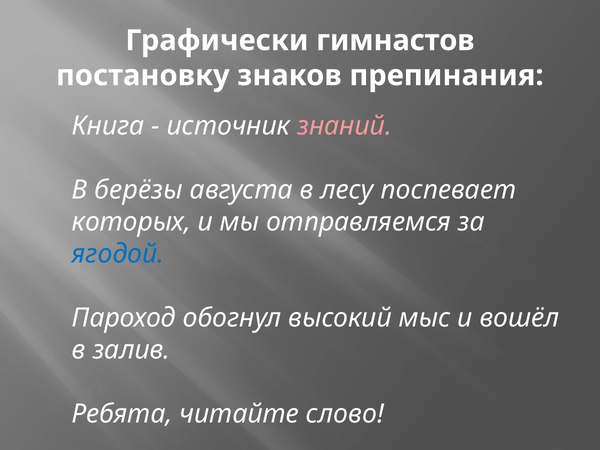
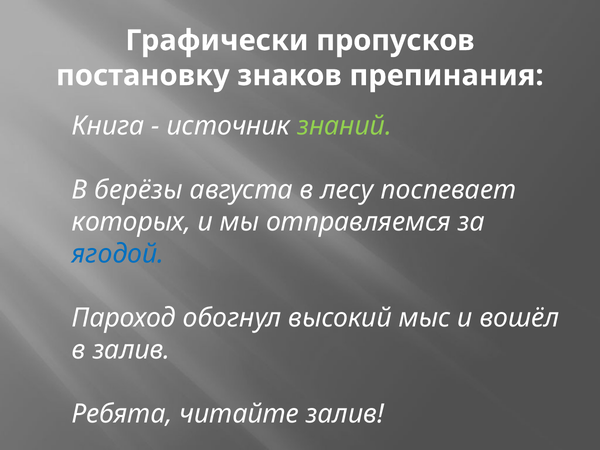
гимнастов: гимнастов -> пропусков (395, 40)
знаний colour: pink -> light green (345, 126)
читайте слово: слово -> залив (345, 414)
